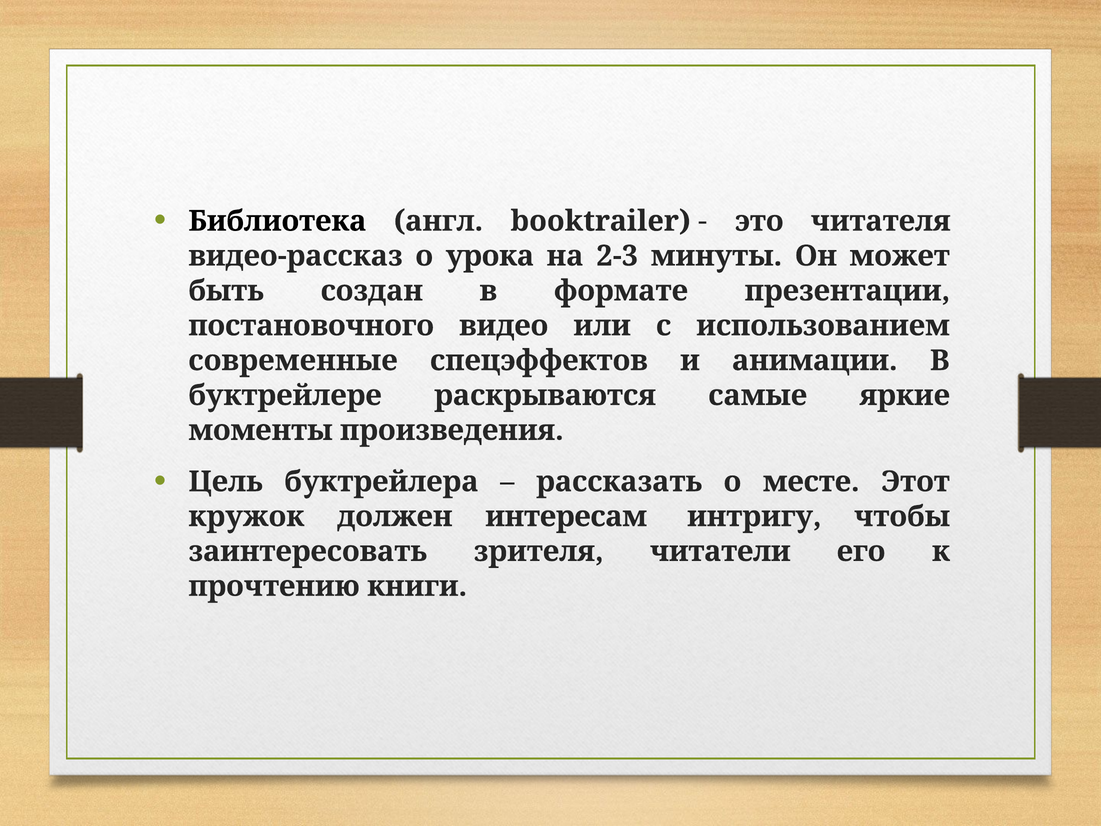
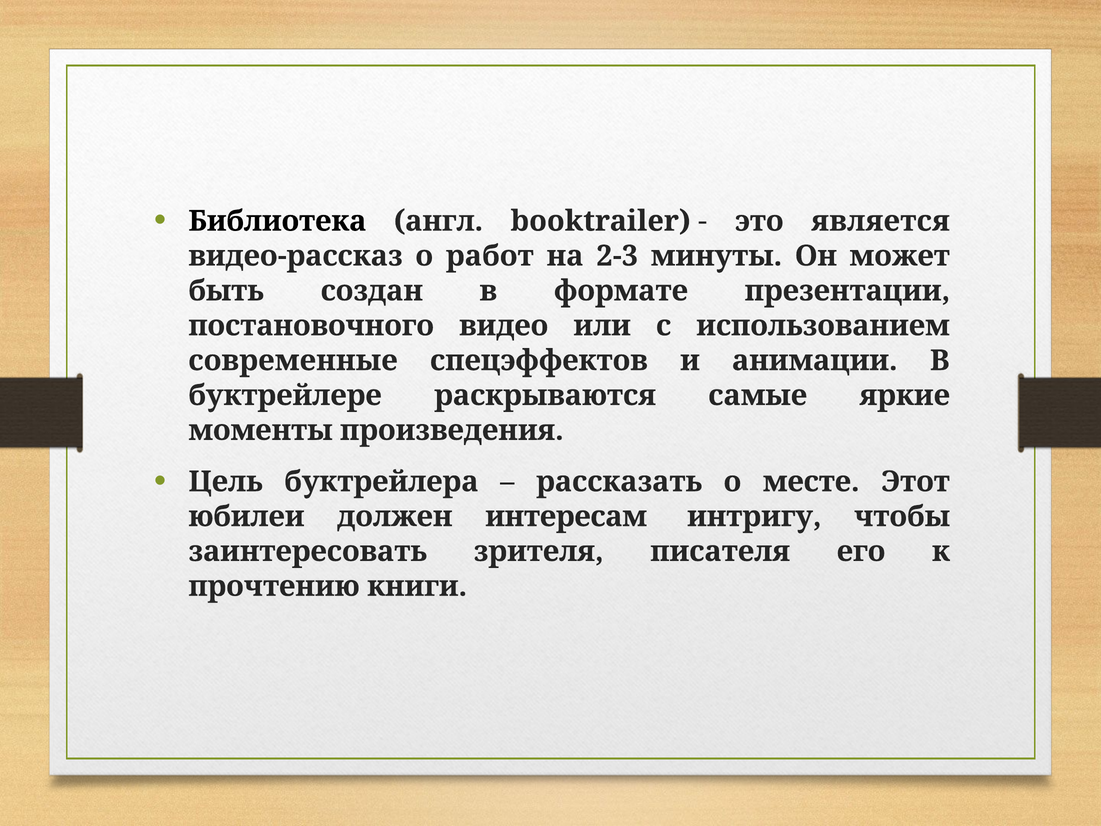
читателя: читателя -> является (881, 221)
урока: урока -> работ (490, 256)
кружок: кружок -> юбилеи (246, 516)
читатели: читатели -> писателя (720, 551)
